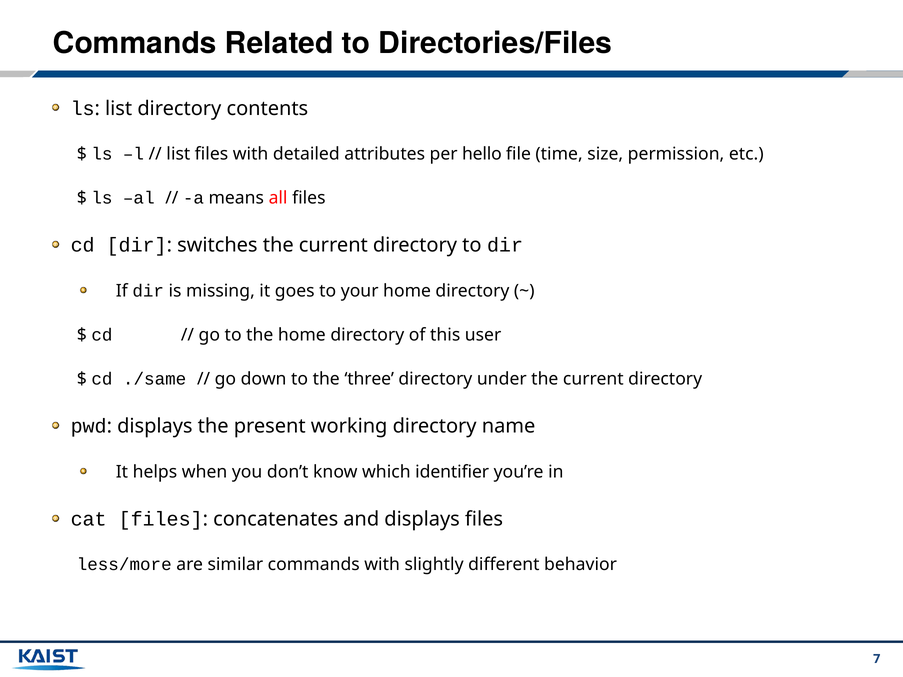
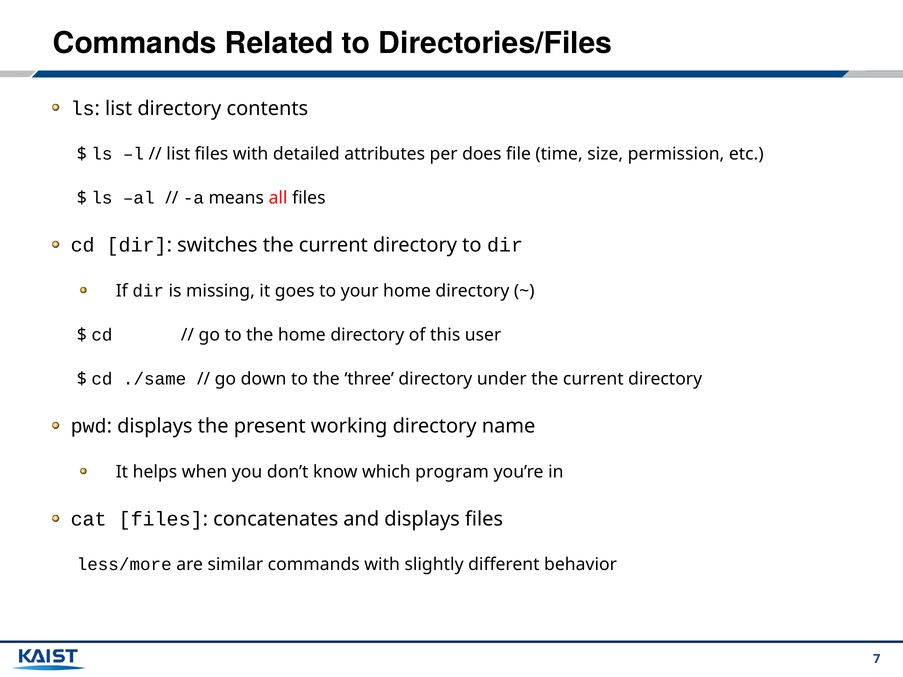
hello: hello -> does (482, 154)
identifier: identifier -> program (452, 472)
